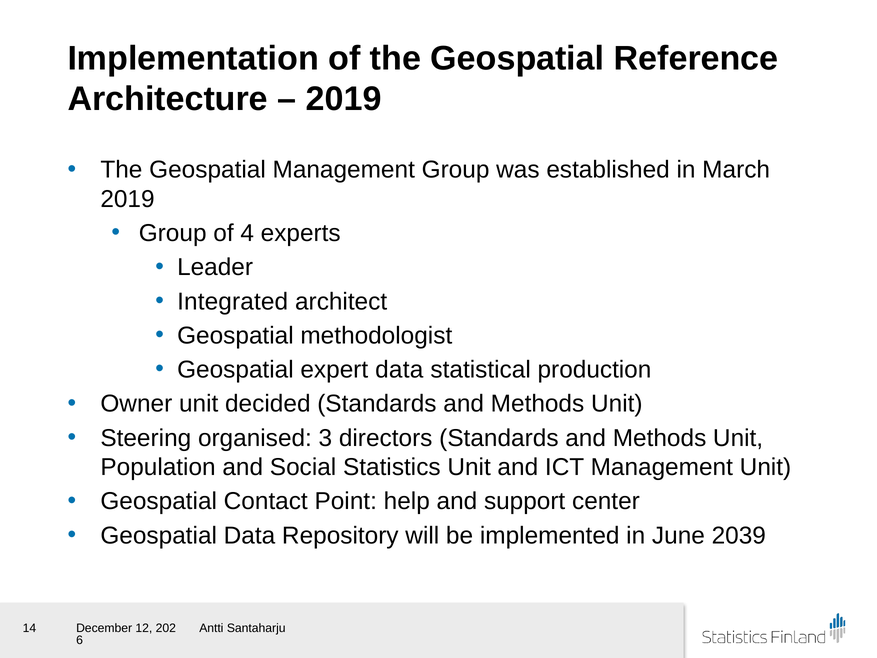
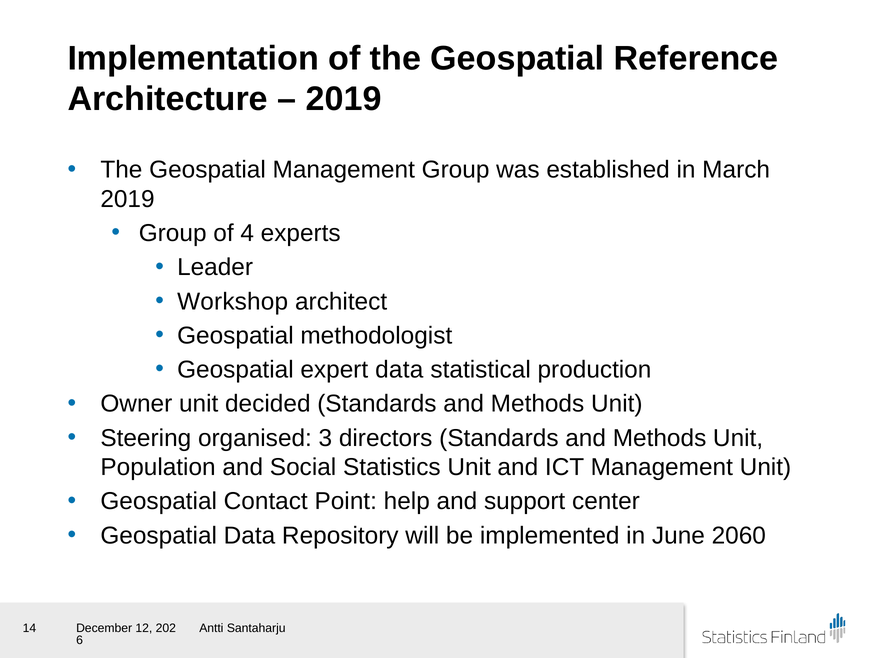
Integrated: Integrated -> Workshop (233, 301)
2039: 2039 -> 2060 (739, 535)
